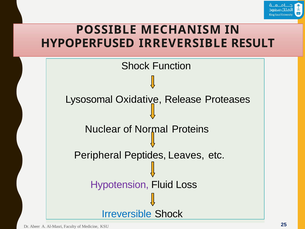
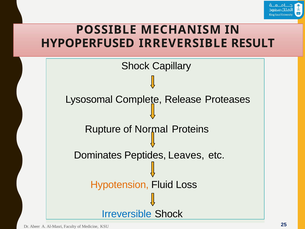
Function: Function -> Capillary (172, 66)
Oxidative: Oxidative -> Complete (139, 99)
Nuclear: Nuclear -> Rupture (103, 129)
Peripheral: Peripheral -> Dominates (98, 155)
Hypotension colour: purple -> orange (120, 185)
